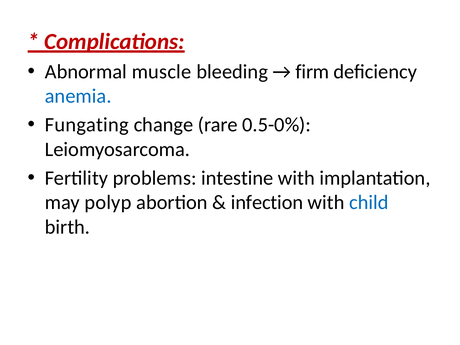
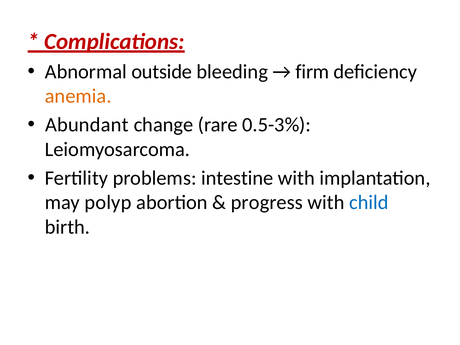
muscle: muscle -> outside (162, 72)
anemia colour: blue -> orange (78, 96)
Fungating: Fungating -> Abundant (87, 125)
0.5-0%: 0.5-0% -> 0.5-3% (277, 125)
infection: infection -> progress (267, 203)
